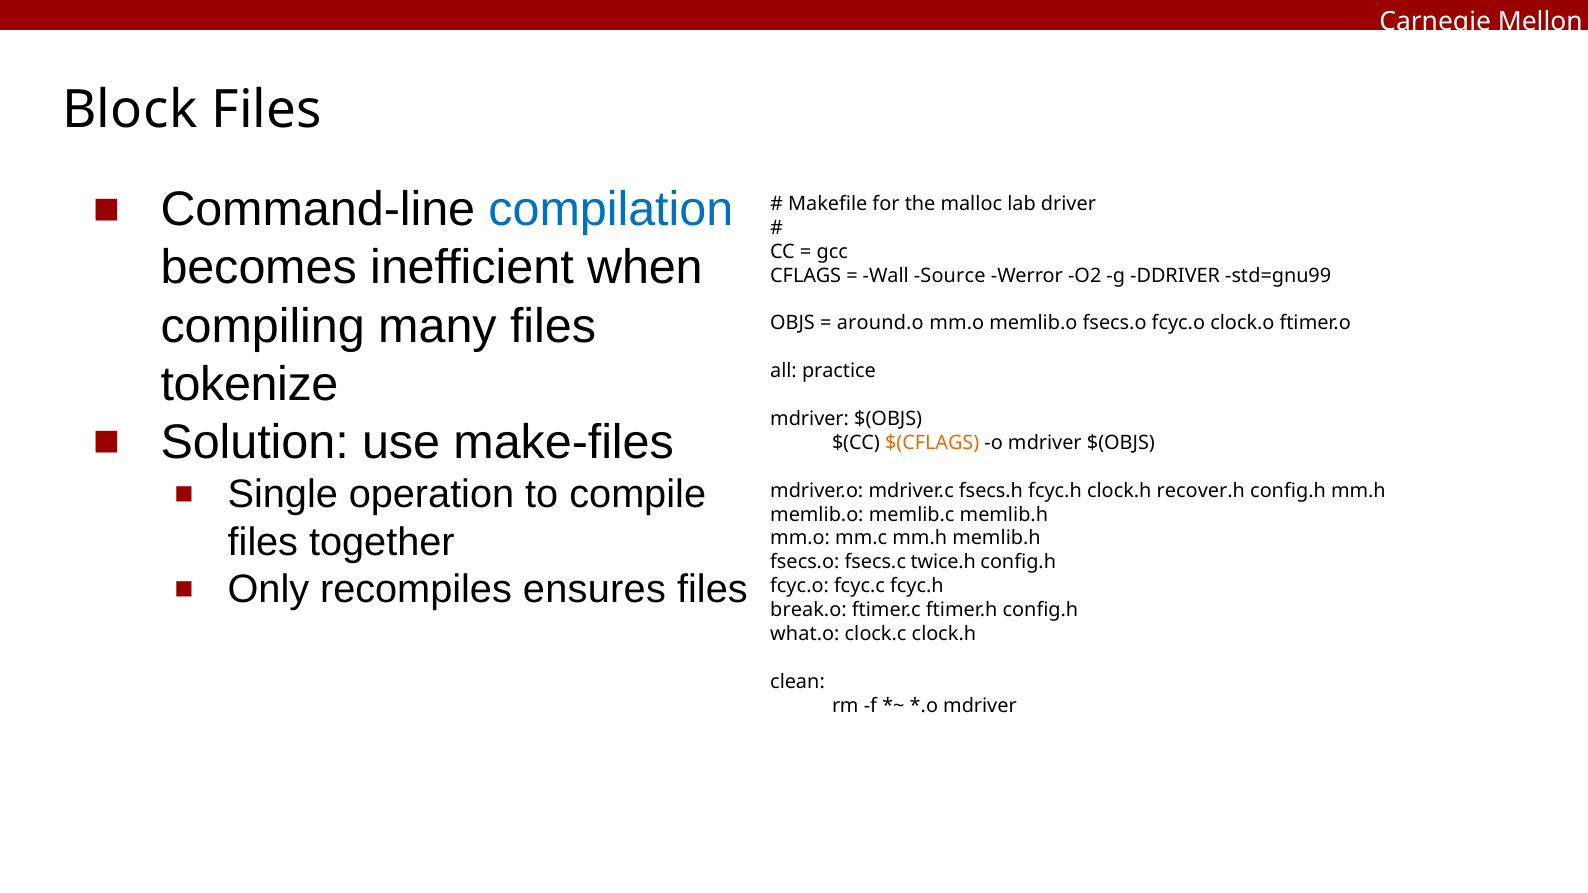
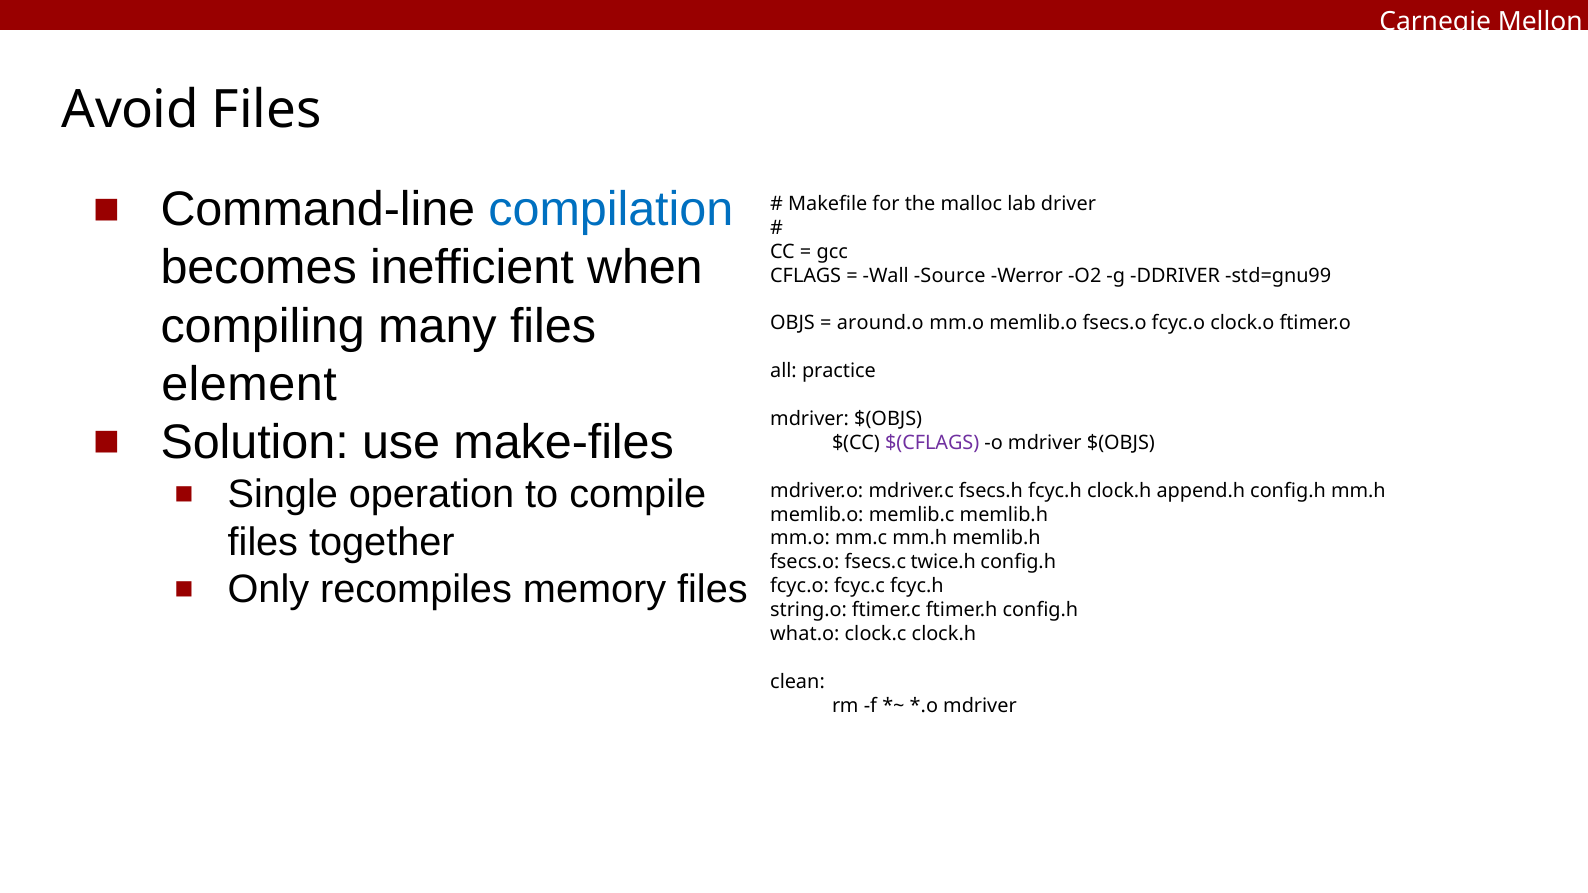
Block: Block -> Avoid (130, 110)
tokenize: tokenize -> element (249, 384)
$(CFLAGS colour: orange -> purple (932, 443)
recover.h: recover.h -> append.h (1201, 491)
ensures: ensures -> memory (595, 590)
break.o: break.o -> string.o (809, 610)
